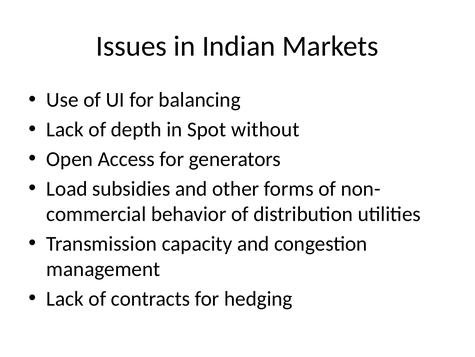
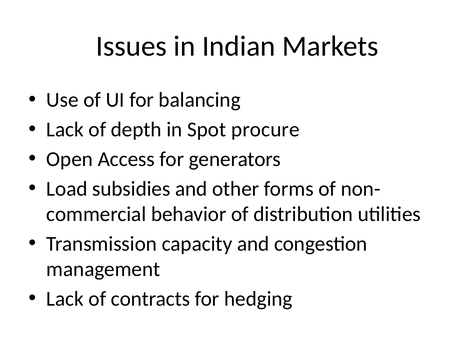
without: without -> procure (265, 129)
